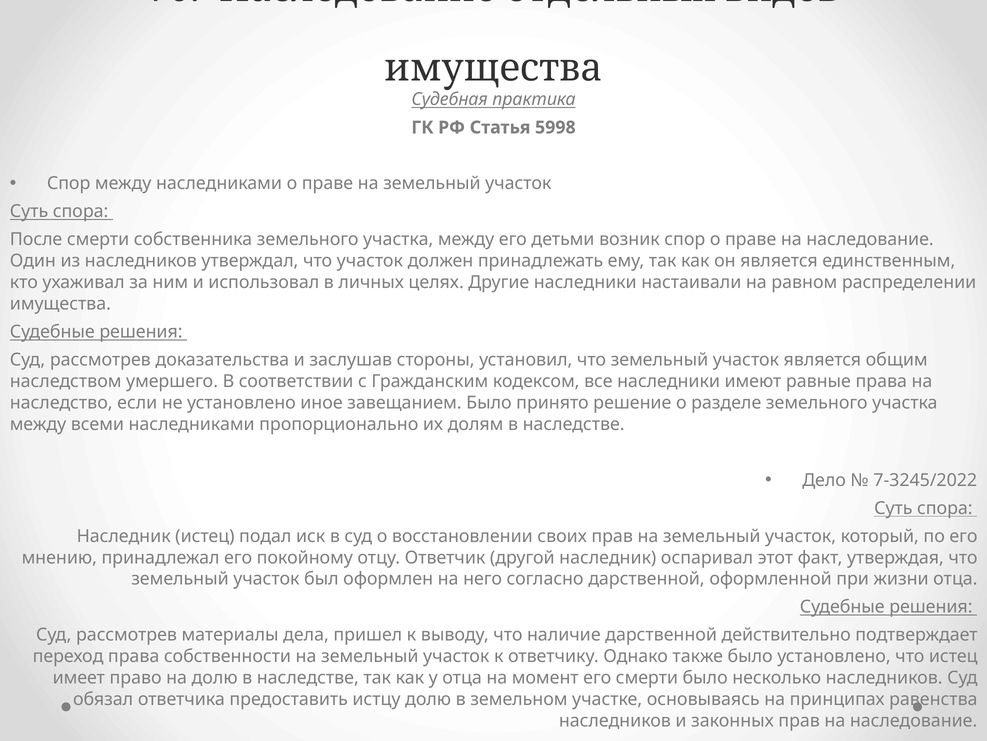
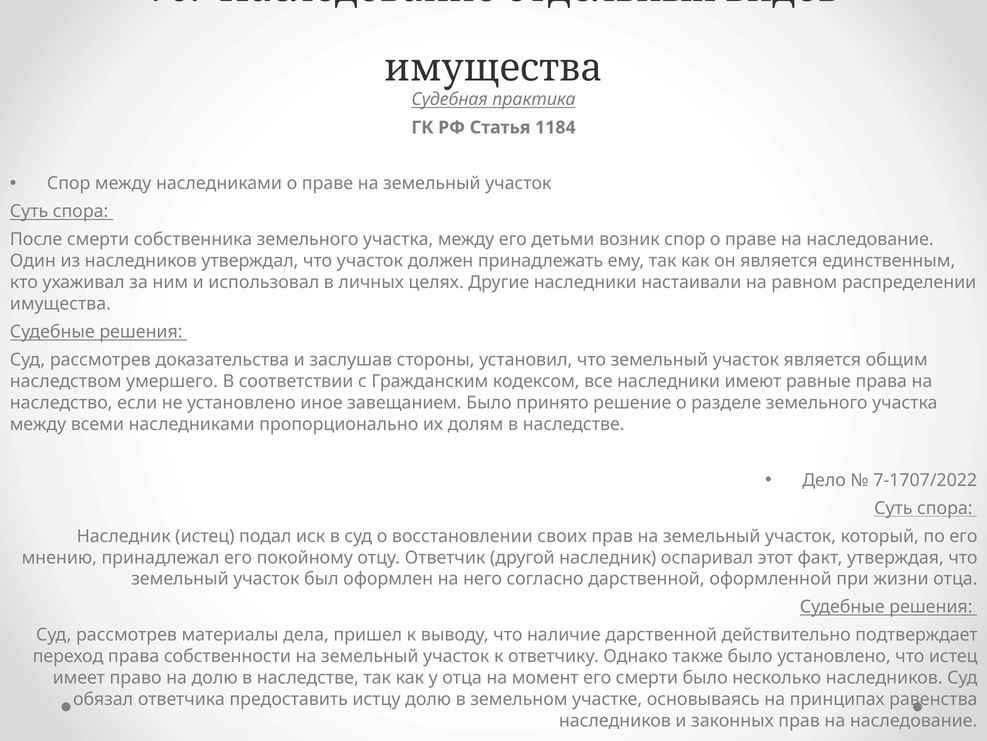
5998: 5998 -> 1184 (555, 127)
7-3245/2022: 7-3245/2022 -> 7-1707/2022 (925, 480)
